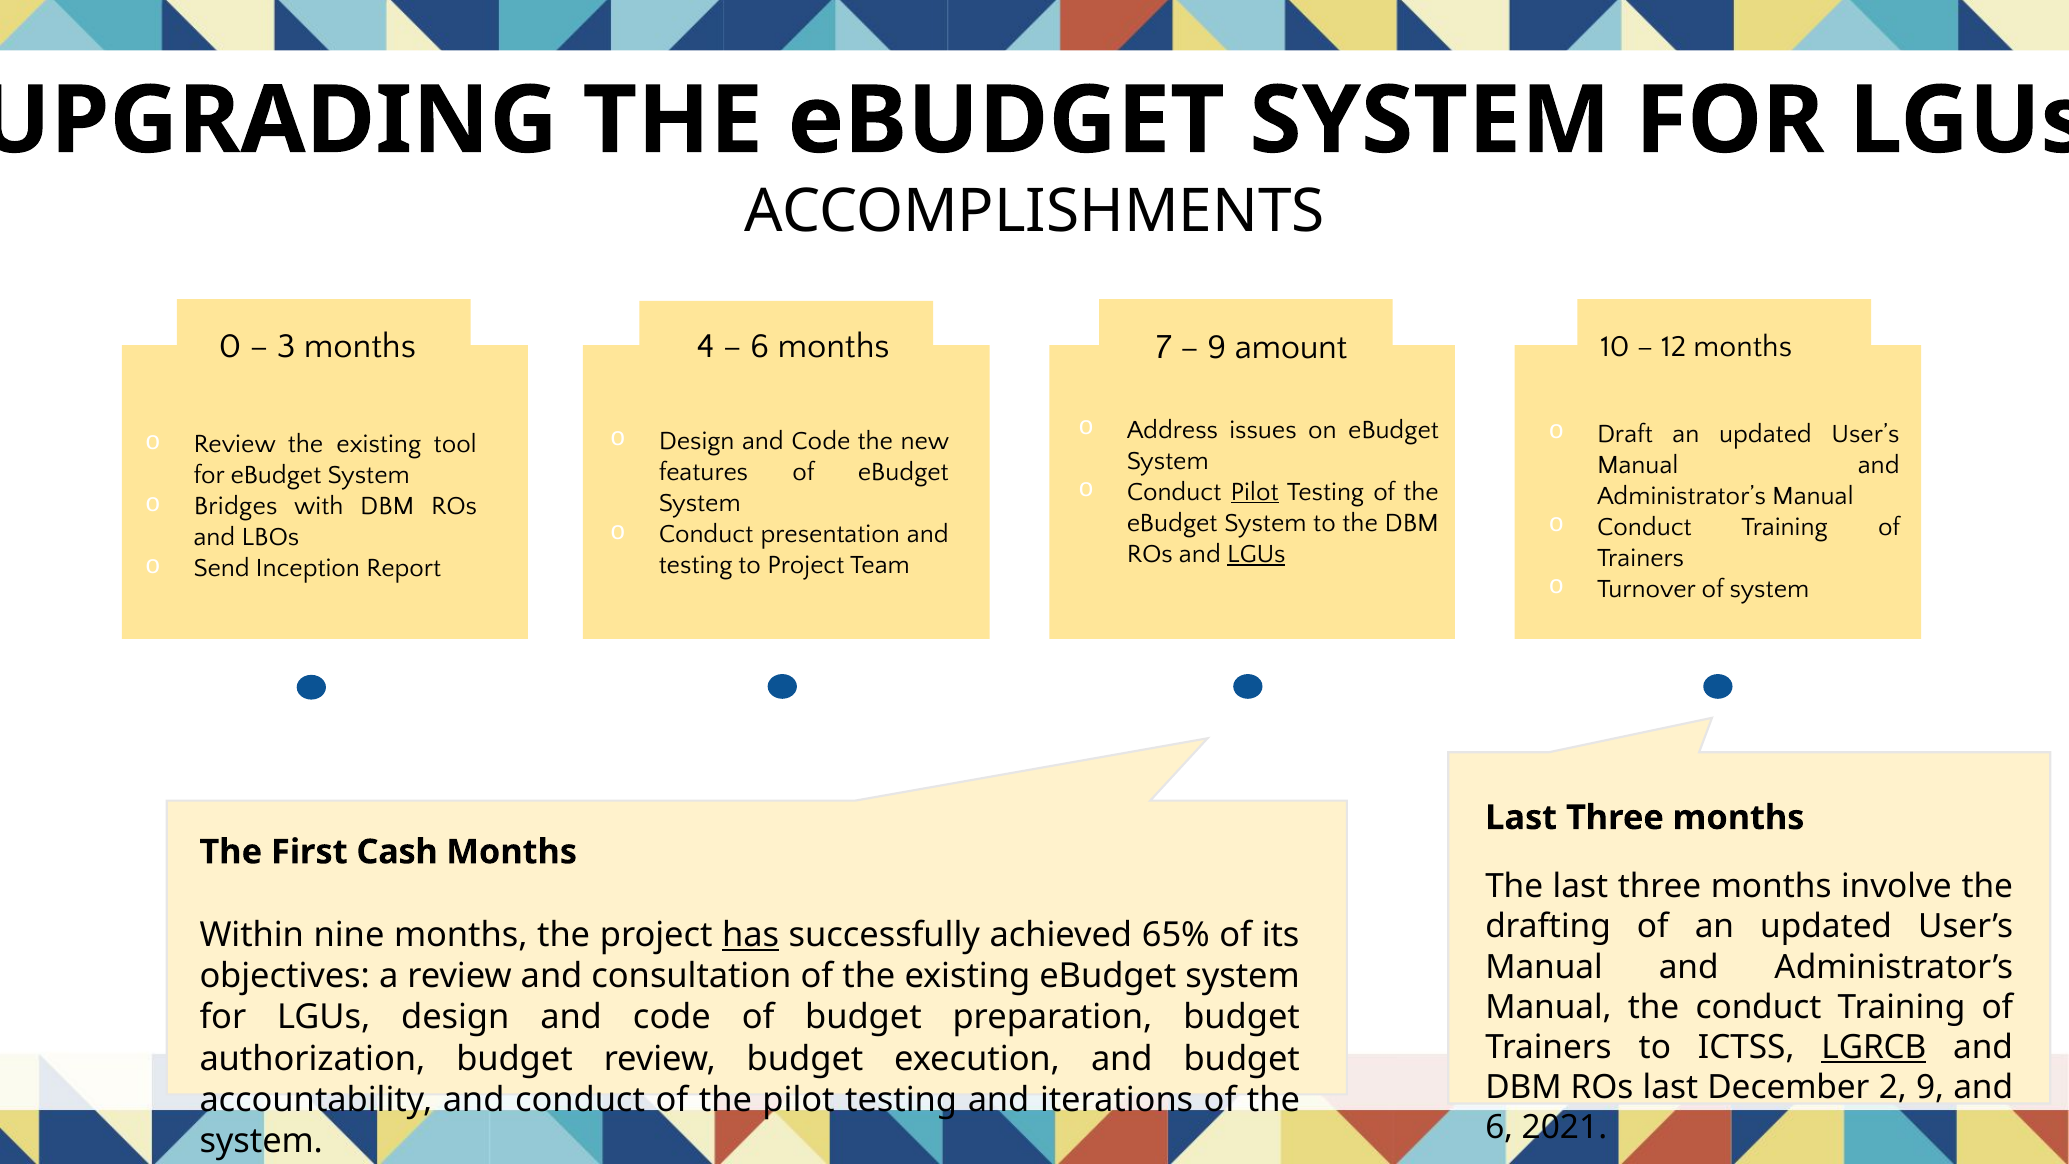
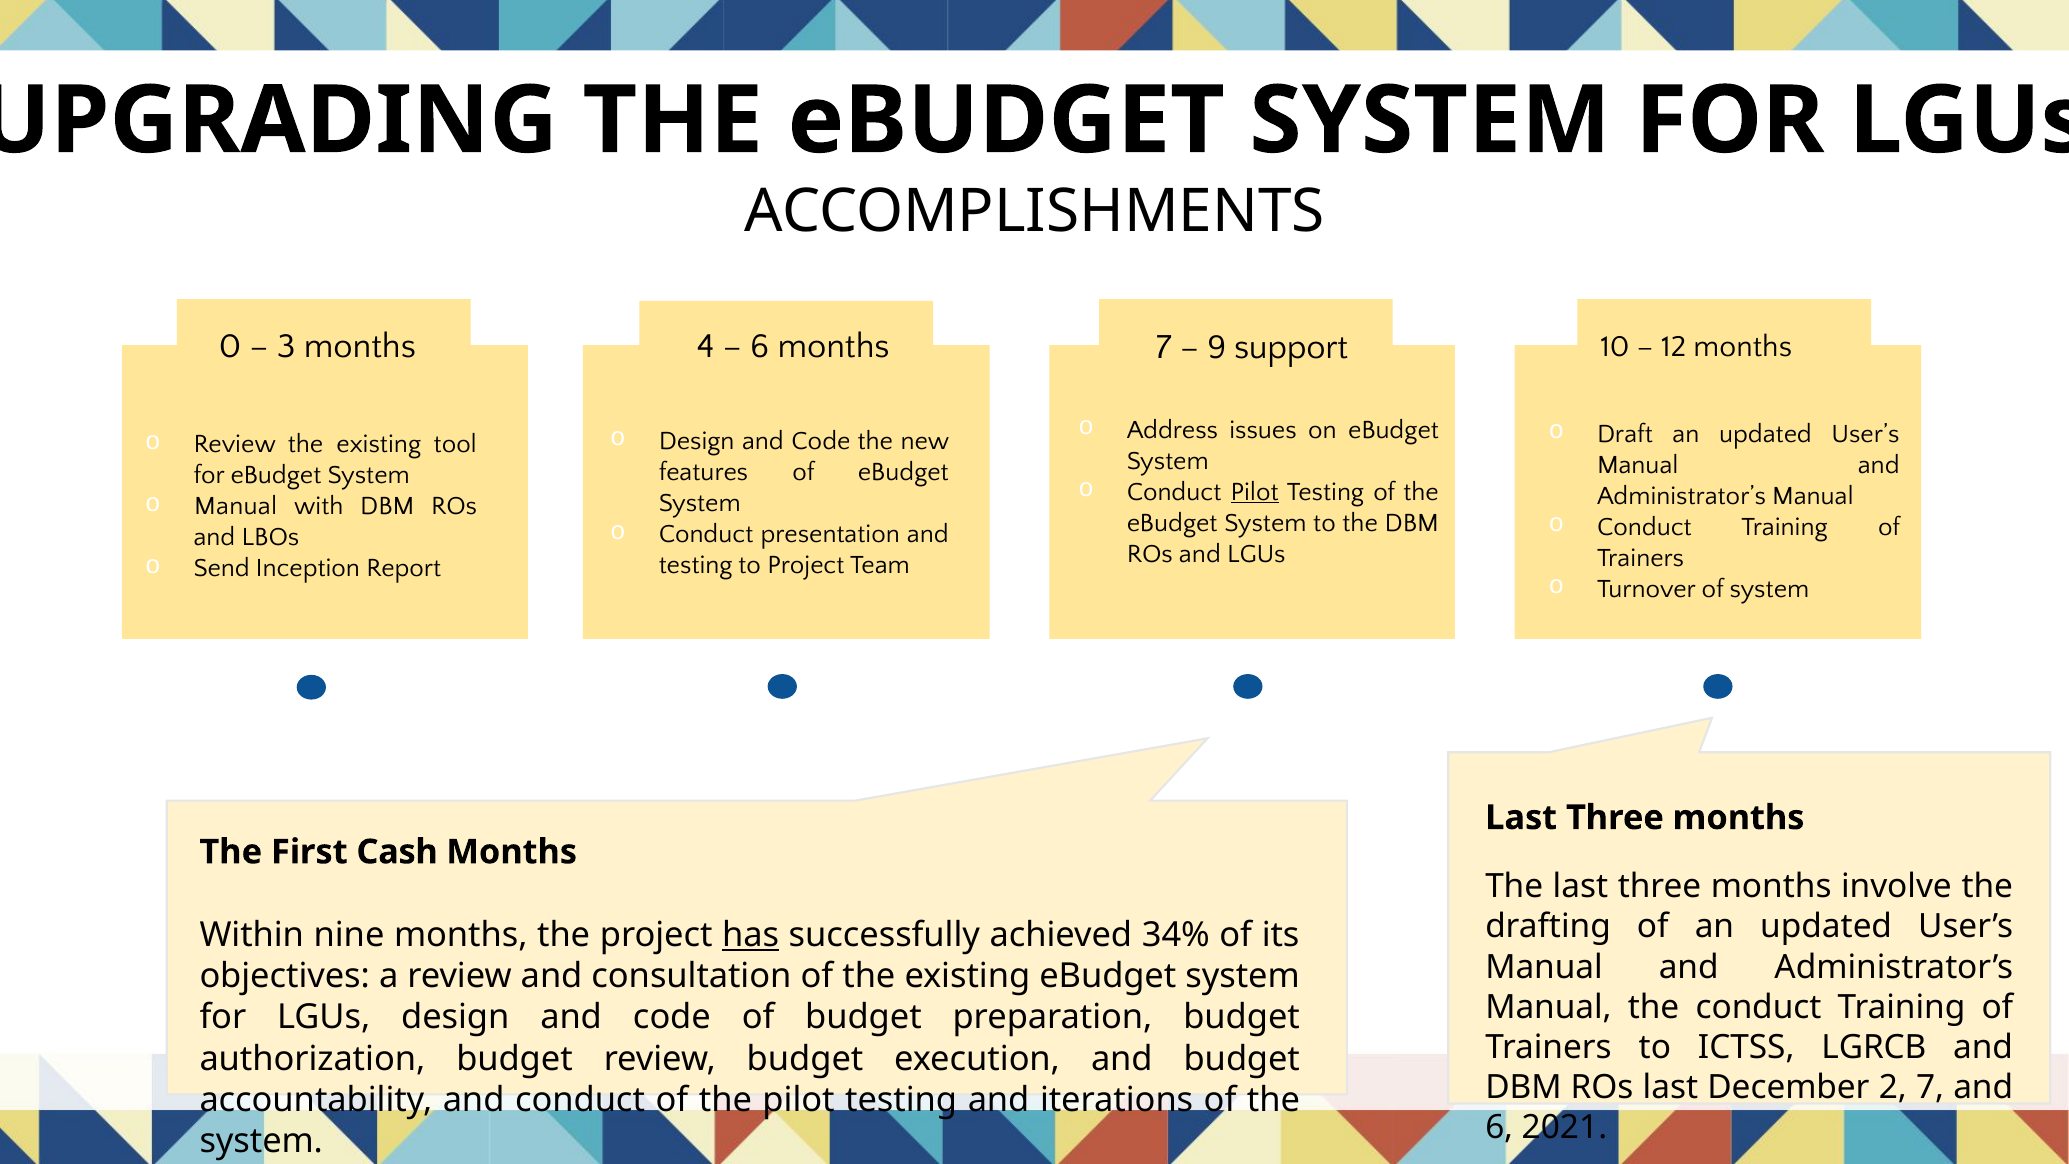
amount: amount -> support (1291, 347)
Bridges: Bridges -> Manual (236, 506)
LGUs underline: present -> none (1256, 554)
65%: 65% -> 34% (1176, 935)
LGRCB underline: present -> none (1874, 1047)
2 9: 9 -> 7 (1930, 1087)
